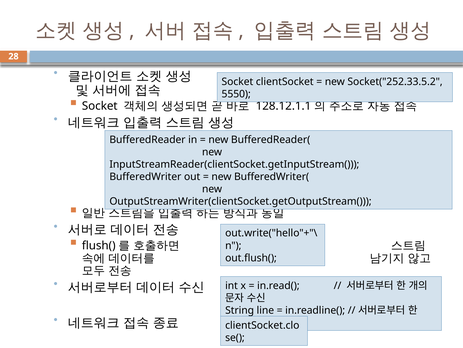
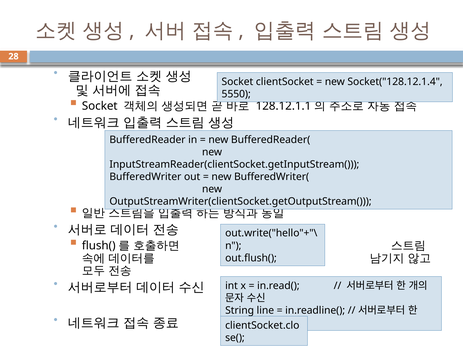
Socket("252.33.5.2: Socket("252.33.5.2 -> Socket("128.12.1.4 (395, 81)
